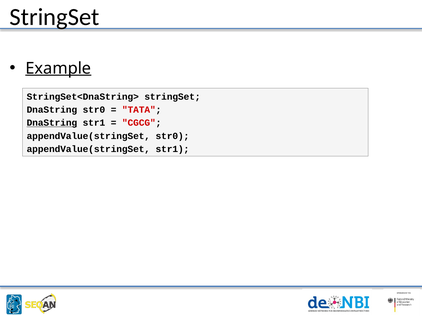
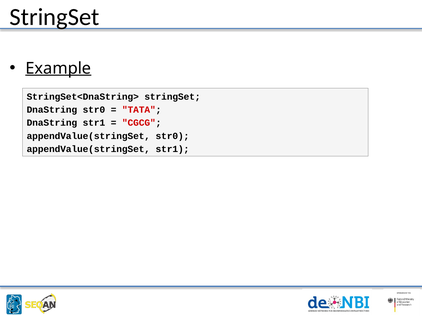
DnaString underline: present -> none (52, 123)
